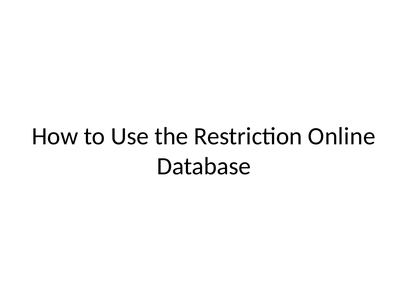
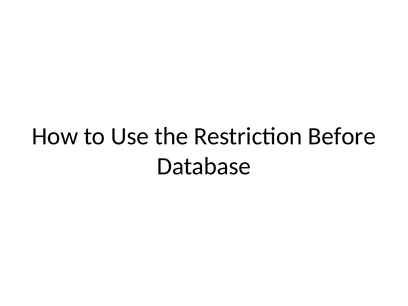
Online: Online -> Before (342, 136)
